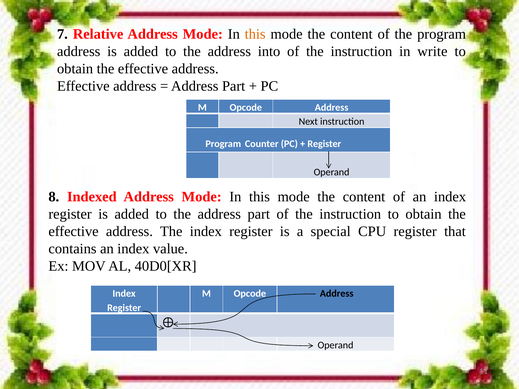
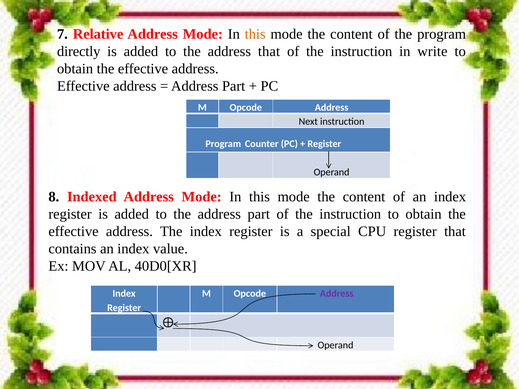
address: address -> directly (79, 51)
address into: into -> that (269, 51)
Address colour: black -> purple (337, 294)
